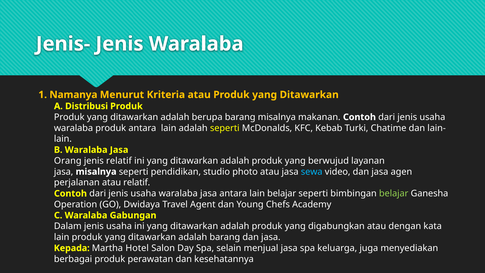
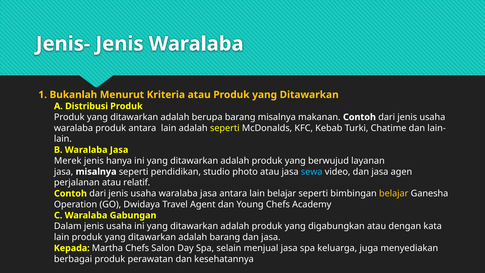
Namanya: Namanya -> Bukanlah (73, 95)
Orang: Orang -> Merek (68, 161)
jenis relatif: relatif -> hanya (119, 161)
belajar colour: light green -> yellow (394, 193)
Martha Hotel: Hotel -> Chefs (137, 248)
